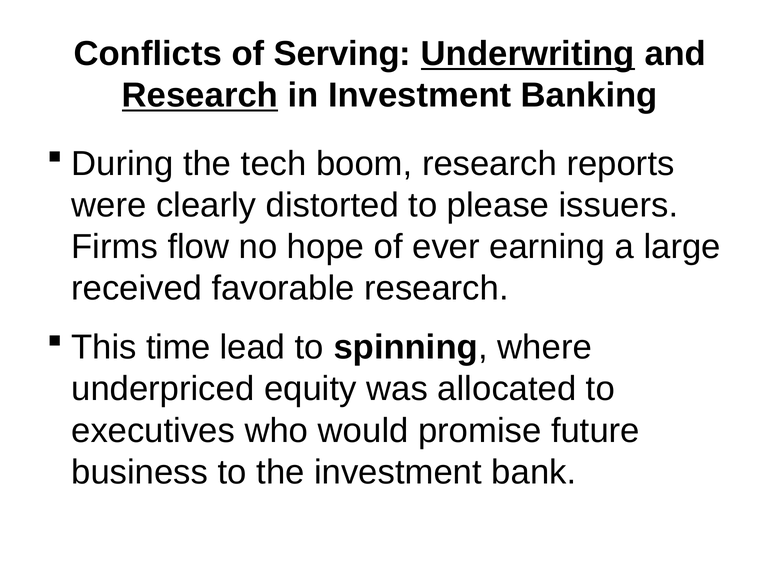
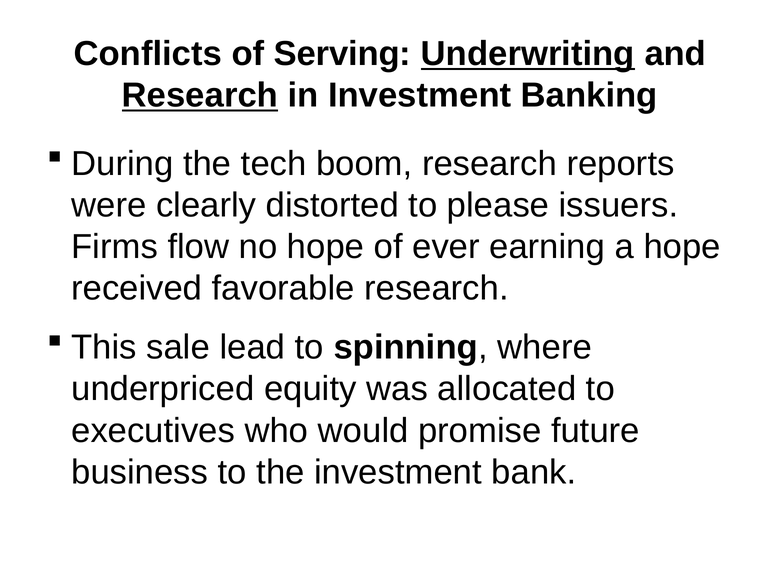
a large: large -> hope (682, 247)
time: time -> sale (178, 347)
